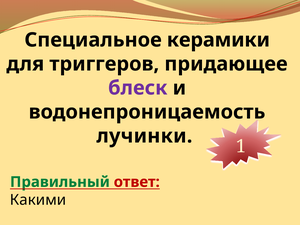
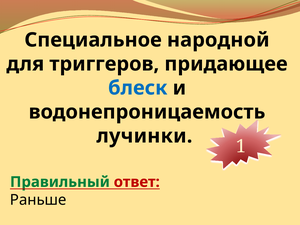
керамики: керамики -> народной (218, 40)
блеск colour: purple -> blue (138, 88)
Какими: Какими -> Раньше (38, 200)
